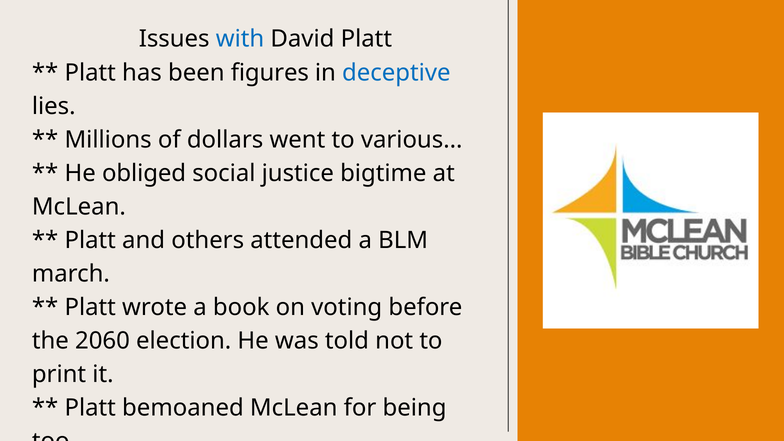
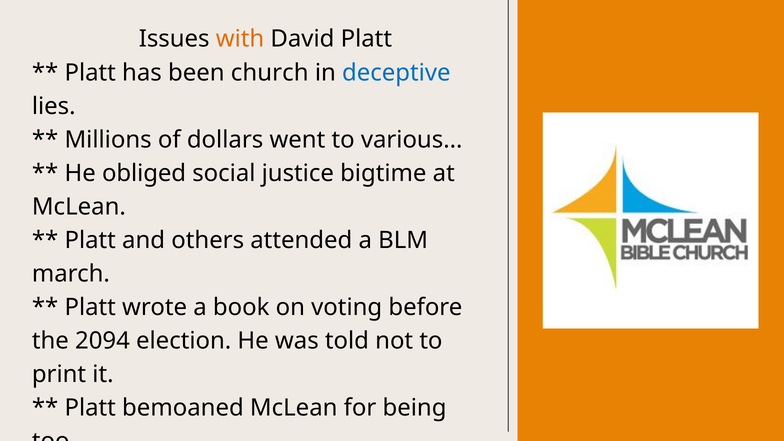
with colour: blue -> orange (240, 39)
figures: figures -> church (270, 73)
2060: 2060 -> 2094 (102, 341)
